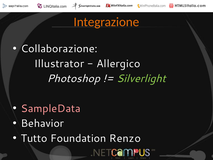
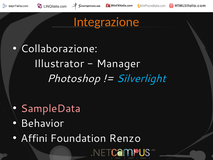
Allergico: Allergico -> Manager (118, 64)
Silverlight colour: light green -> light blue (141, 78)
Tutto: Tutto -> Affini (34, 138)
